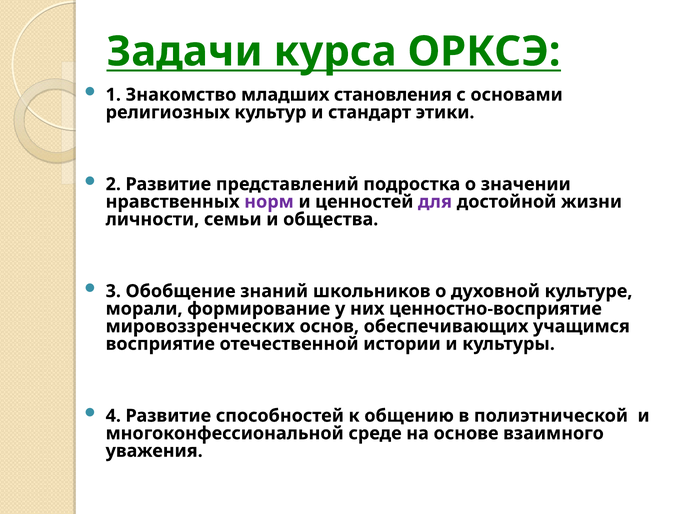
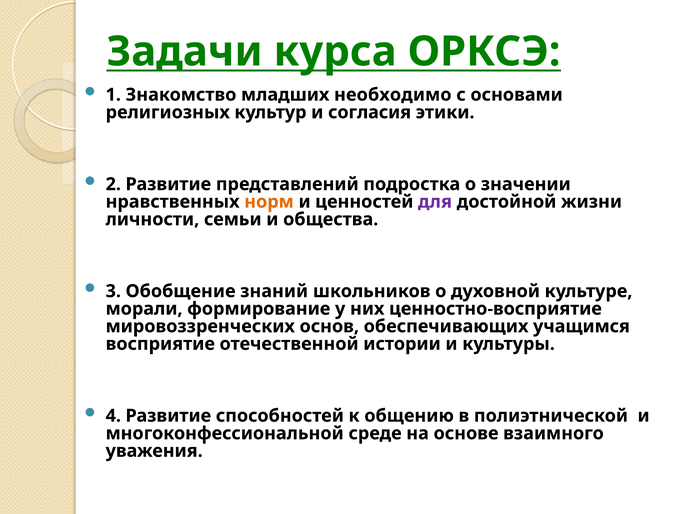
становления: становления -> необходимо (393, 95)
стандарт: стандарт -> согласия (370, 112)
норм colour: purple -> orange (269, 202)
